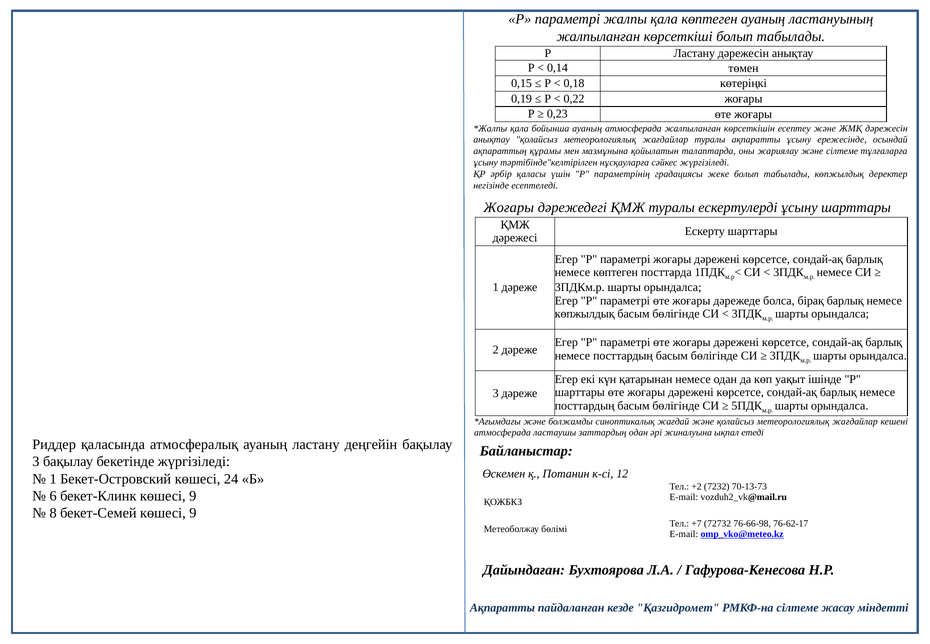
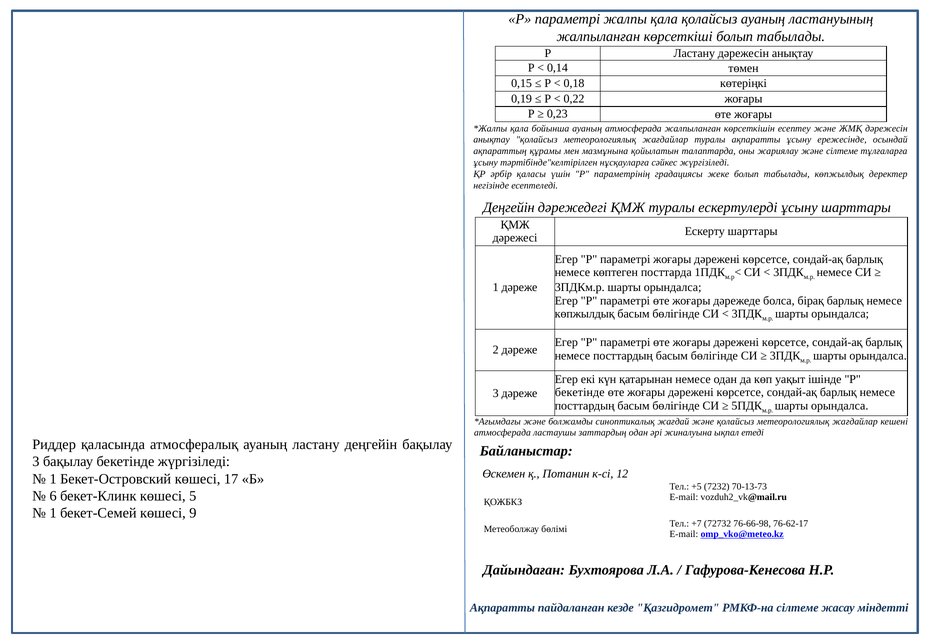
қала көптеген: көптеген -> қолайсыз (709, 19)
Жоғары: Жоғары -> Деңгейін (509, 207)
шарттары: шарттары -> бекетінде (580, 392)
24: 24 -> 17 (231, 479)
+2: +2 -> +5 (697, 486)
бекет-Клинк көшесі 9: 9 -> 5 (193, 496)
8: 8 -> 1 (53, 513)
